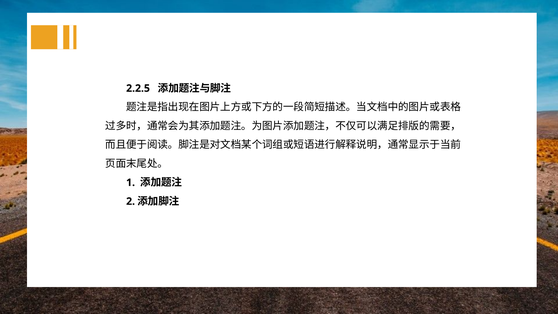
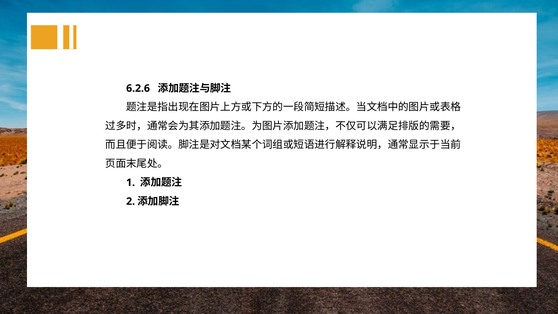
2.2.5: 2.2.5 -> 6.2.6 (138, 88)
